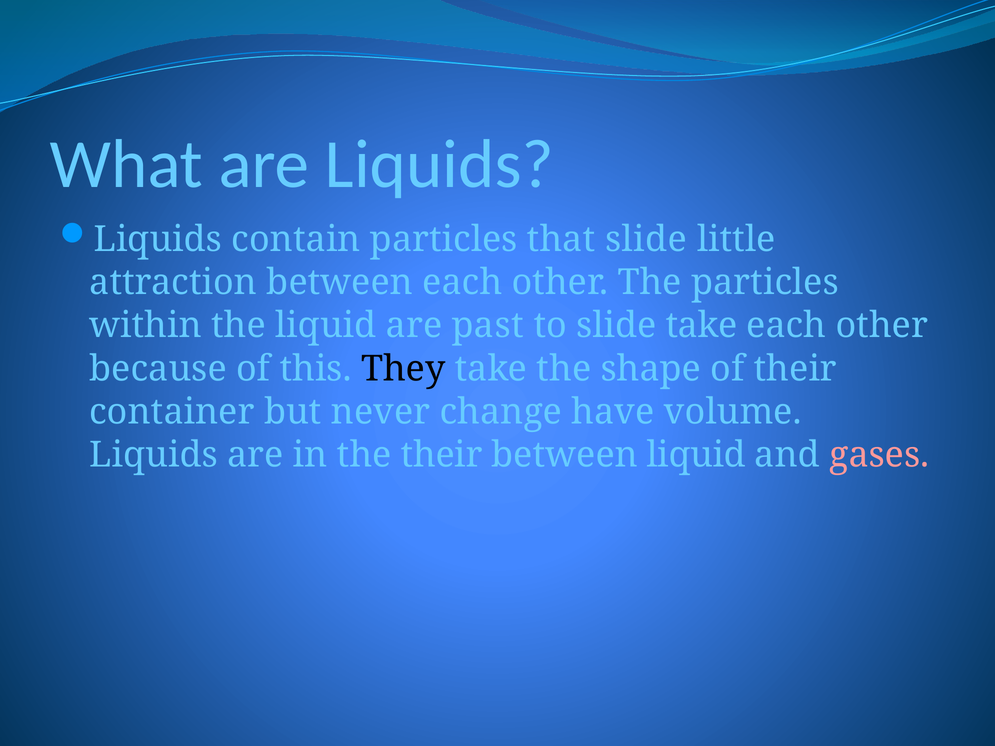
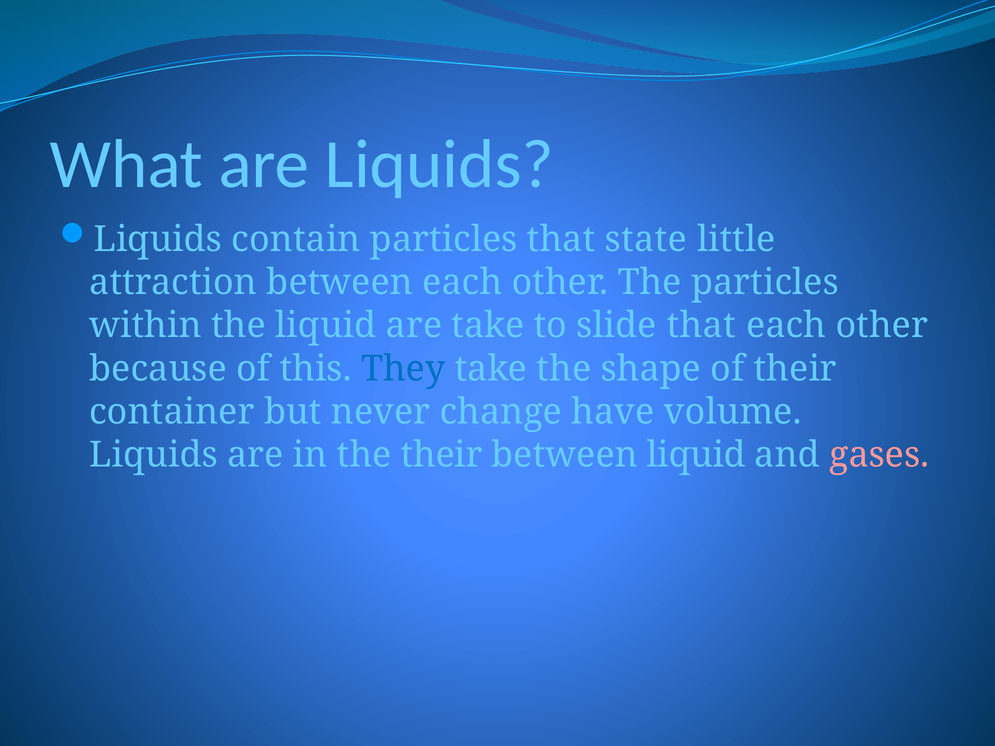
that slide: slide -> state (646, 240)
are past: past -> take (488, 326)
slide take: take -> that (701, 326)
They colour: black -> blue (403, 369)
